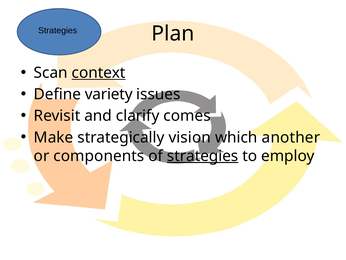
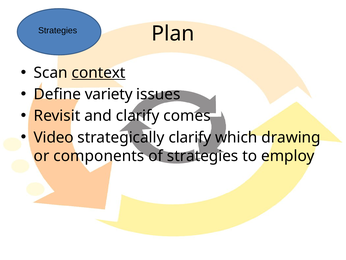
Make: Make -> Video (54, 137)
strategically vision: vision -> clarify (190, 137)
another: another -> drawing (291, 137)
strategies underline: present -> none (203, 156)
